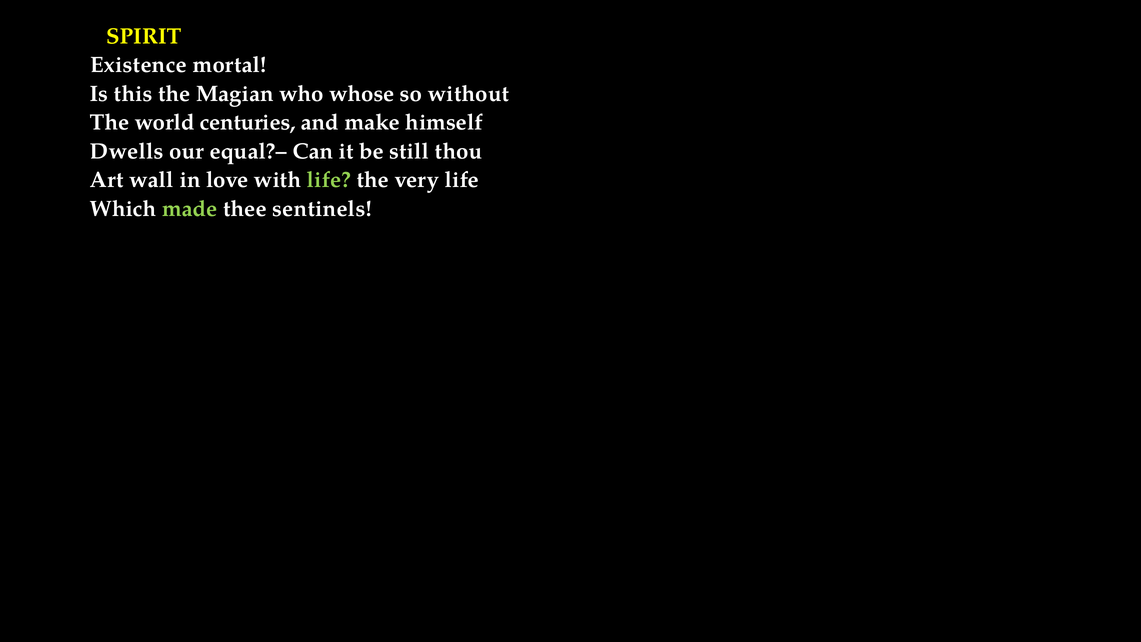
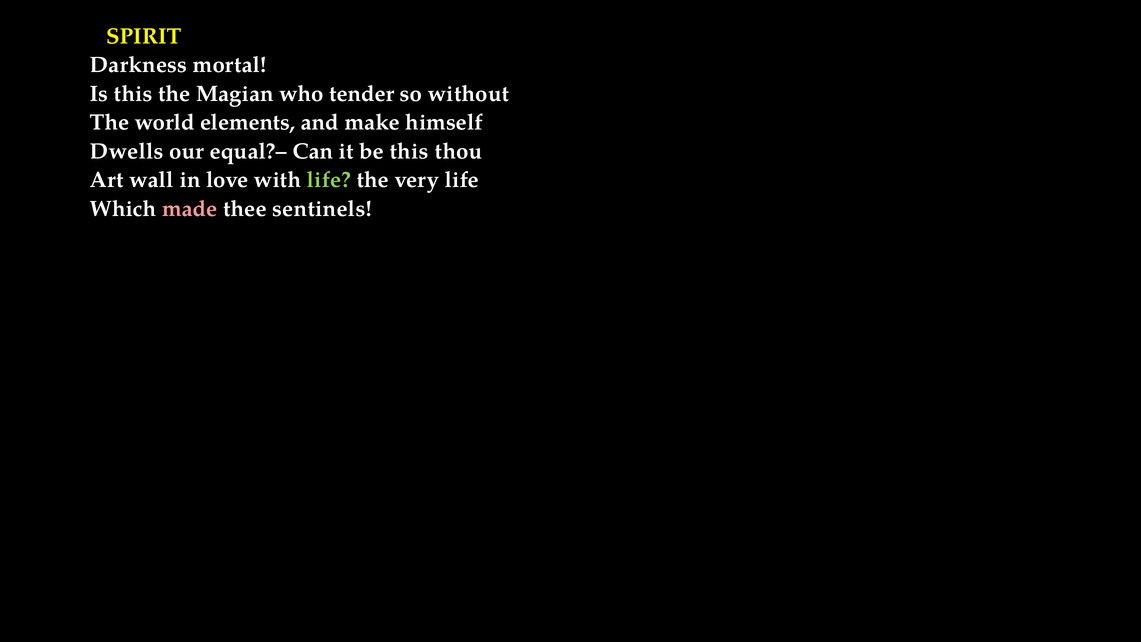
Existence: Existence -> Darkness (138, 65)
whose: whose -> tender (362, 94)
centuries: centuries -> elements (248, 123)
be still: still -> this (409, 151)
made colour: light green -> pink (190, 209)
